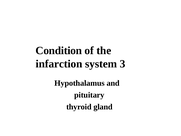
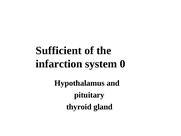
Condition: Condition -> Sufficient (59, 50)
3: 3 -> 0 (123, 64)
